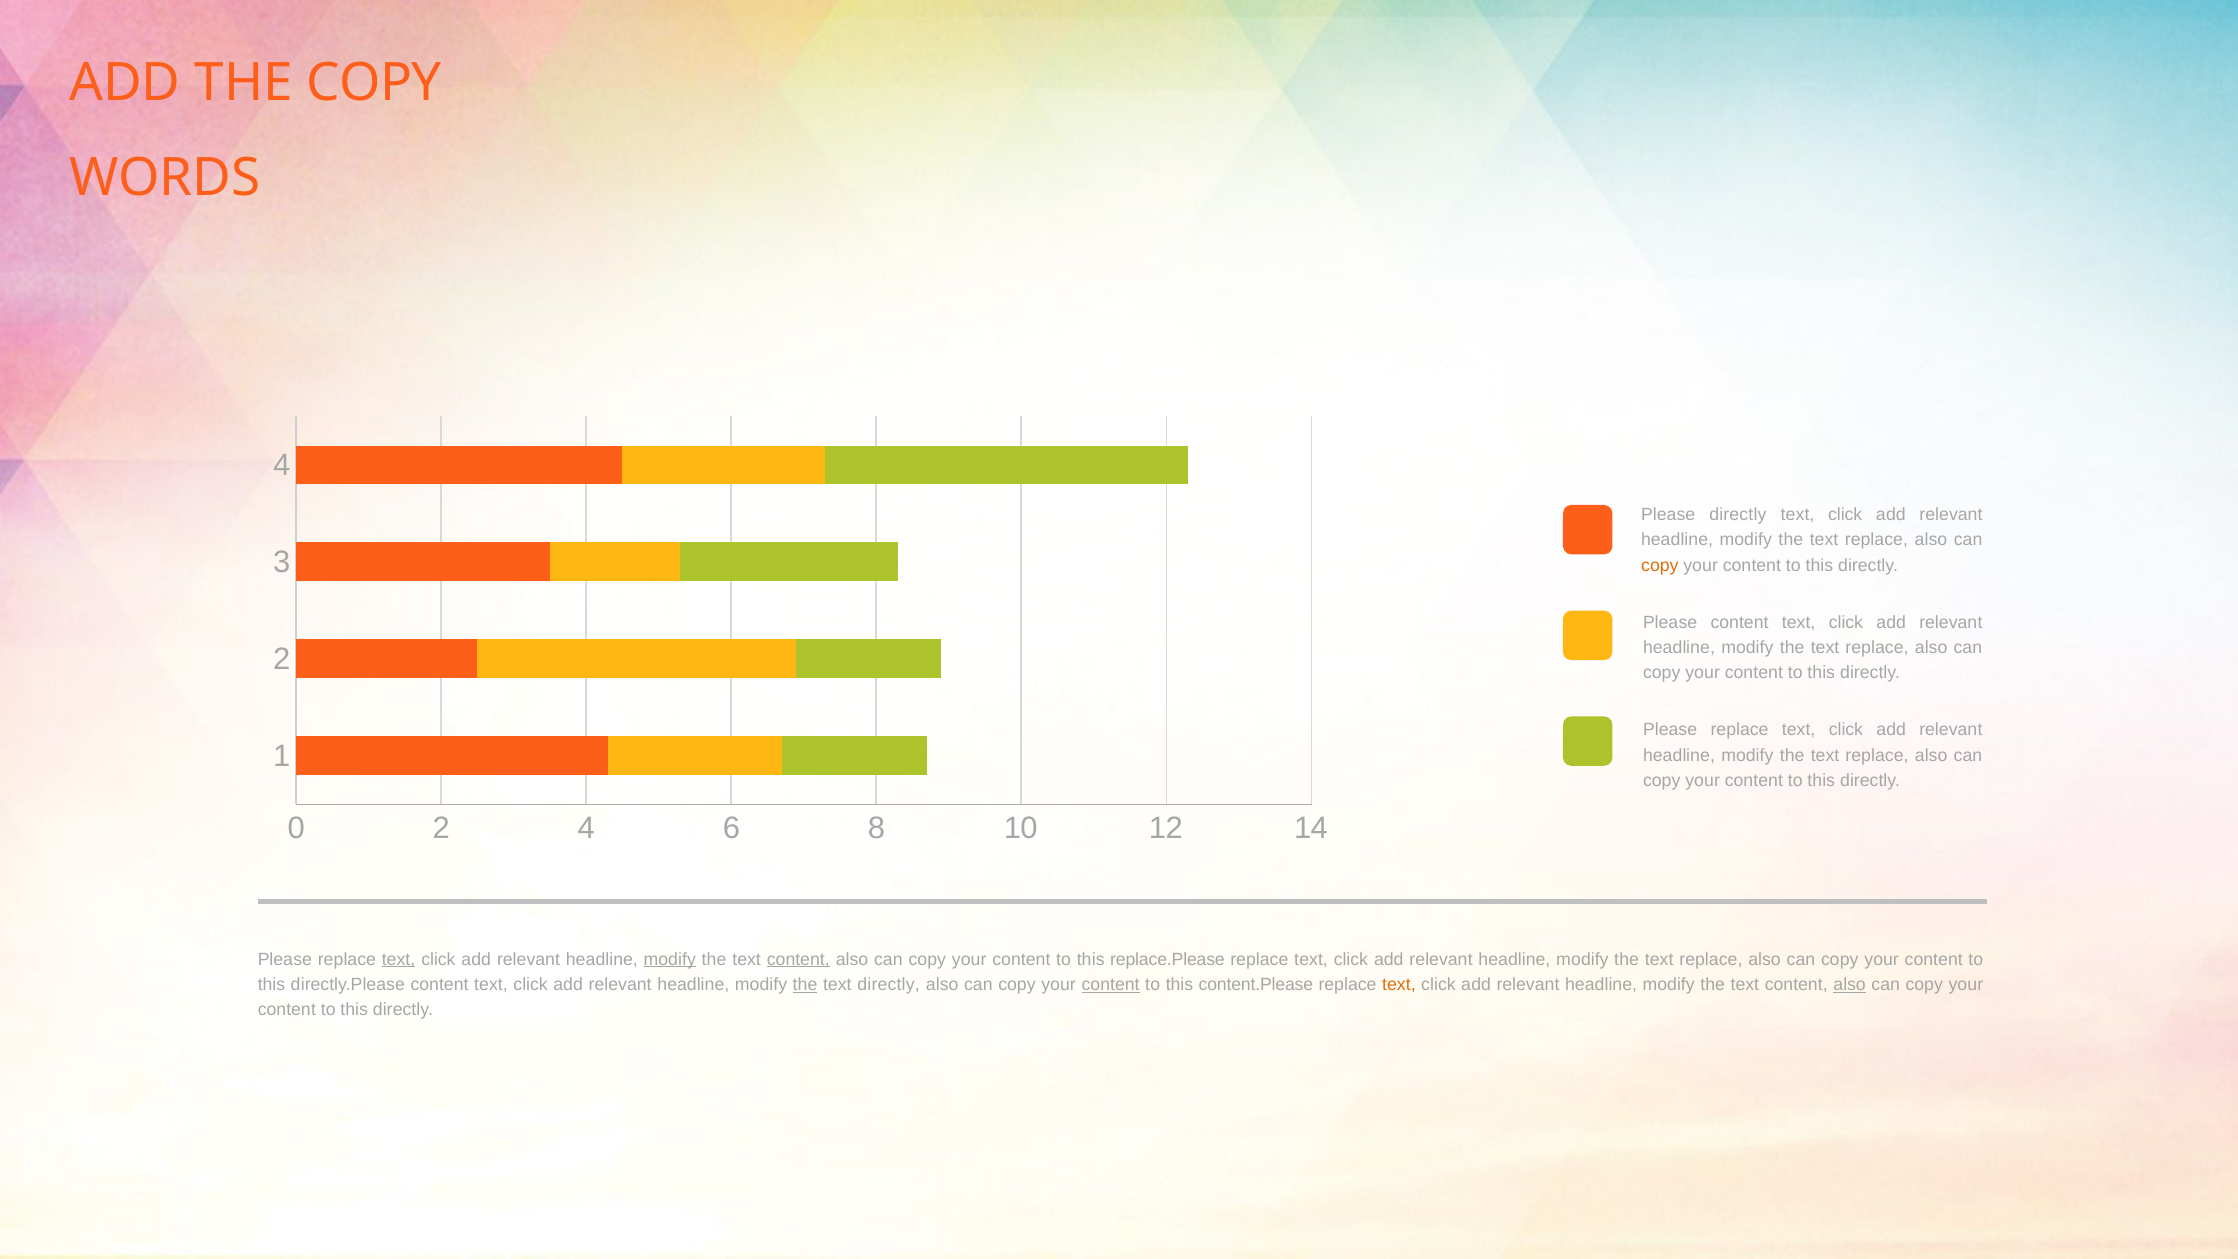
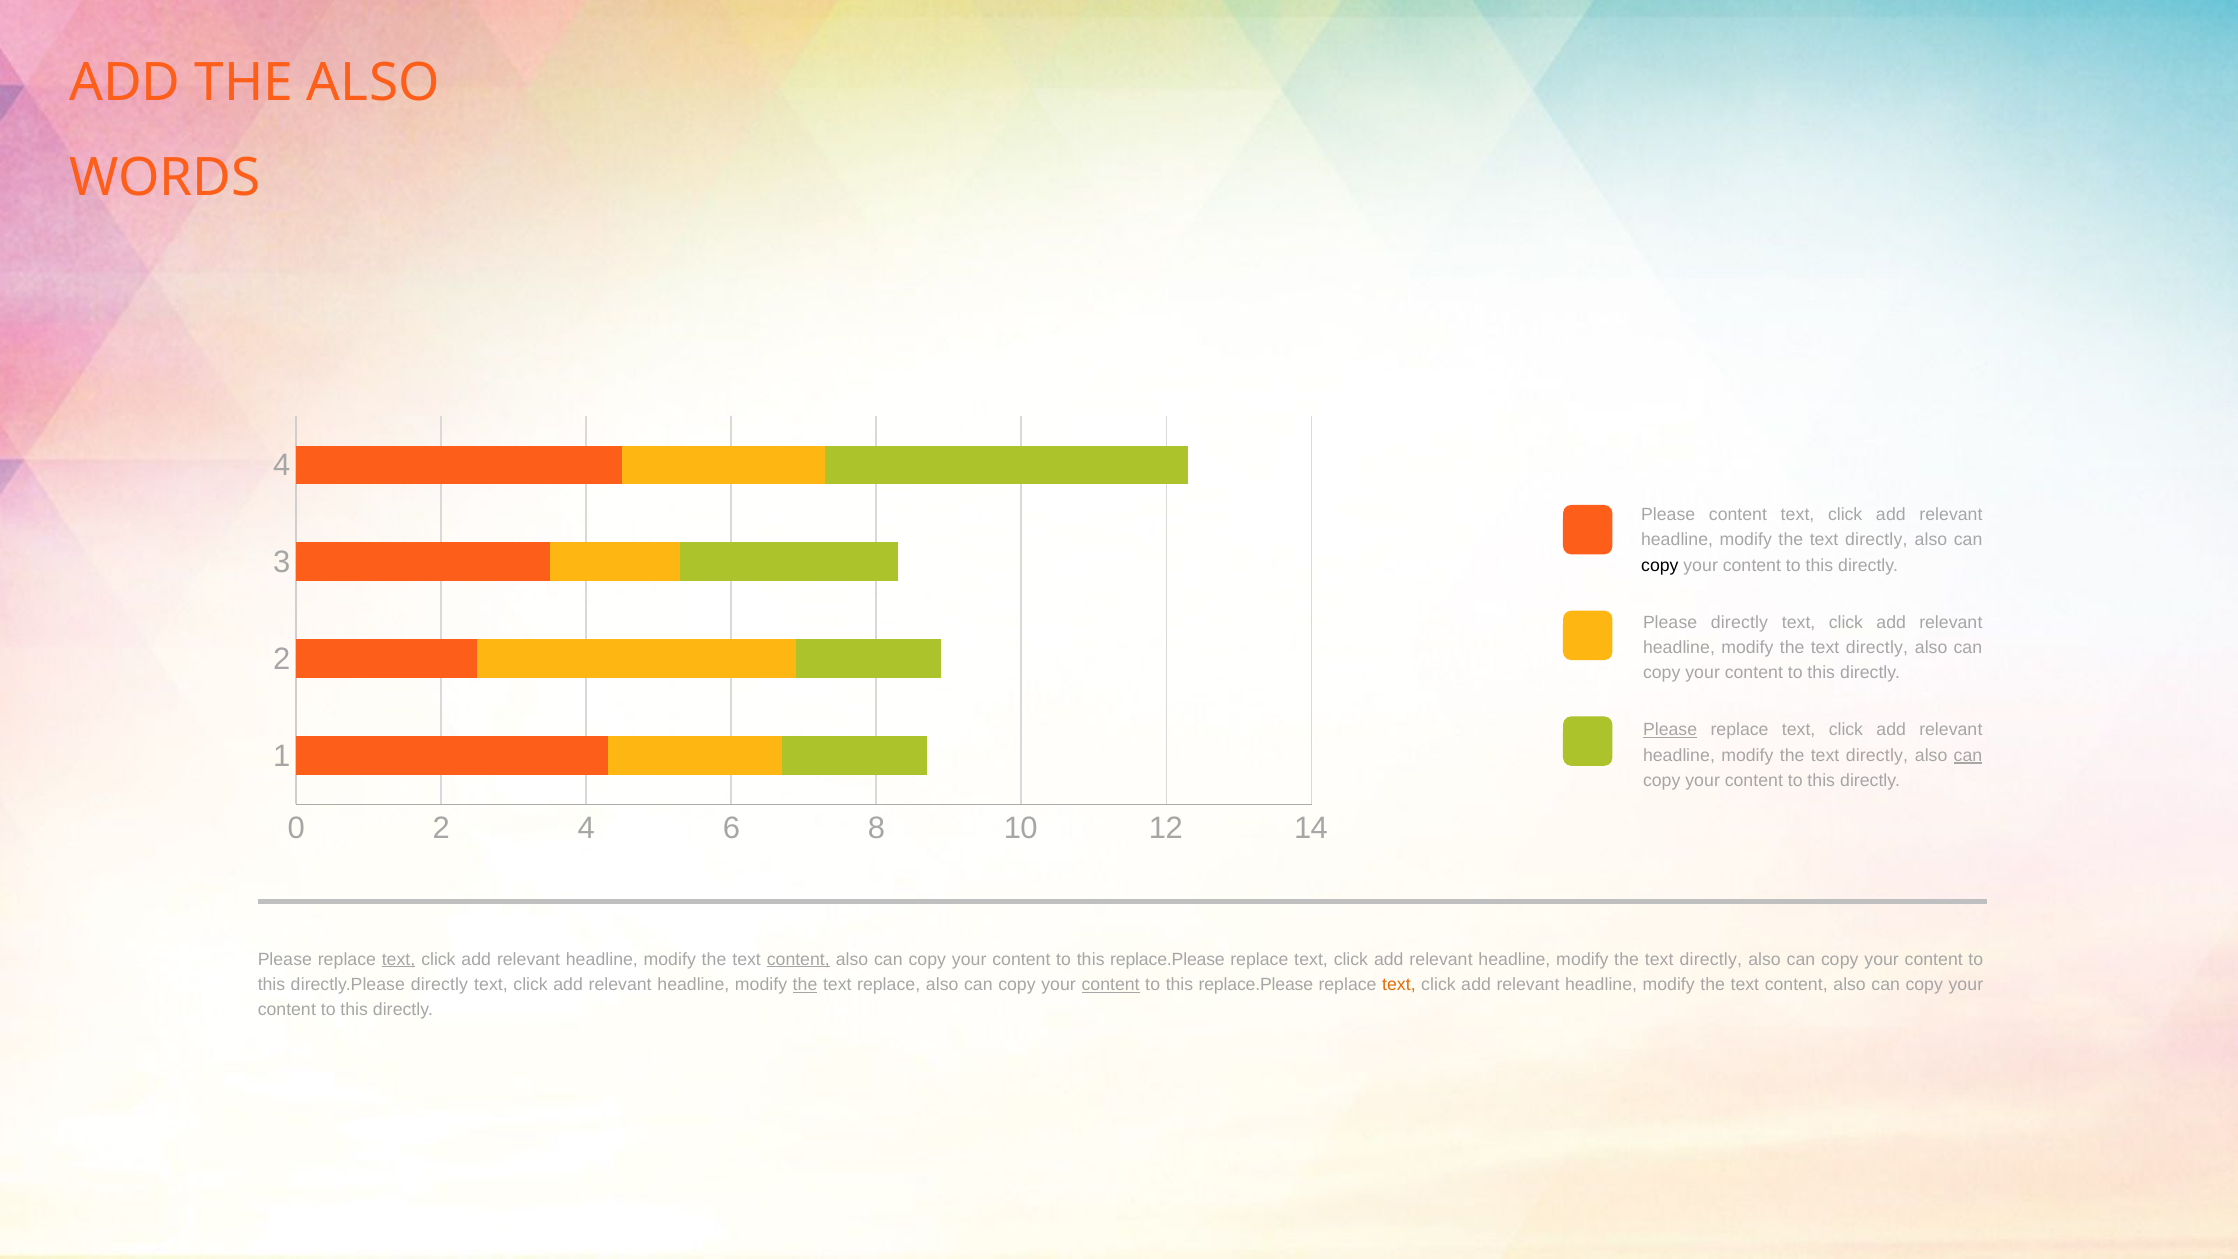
THE COPY: COPY -> ALSO (373, 83)
Please directly: directly -> content (1738, 515)
replace: replace -> directly (1876, 540)
copy colour: orange -> black (1660, 565)
Please content: content -> directly (1739, 622)
replace: replace -> directly (1877, 648)
Please underline: none -> present (1670, 730)
replace: replace -> directly (1877, 755)
can underline: none -> present (1968, 755)
modify underline: present -> none (670, 959)
replace: replace -> directly (1711, 959)
directly.Please content: content -> directly (439, 984)
text directly: directly -> replace (889, 984)
content.Please: content.Please -> replace.Please (1256, 984)
also underline: present -> none (1850, 984)
